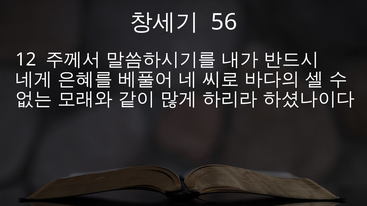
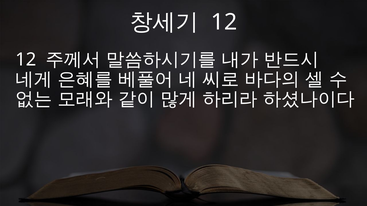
56: 56 -> 12 (224, 22)
